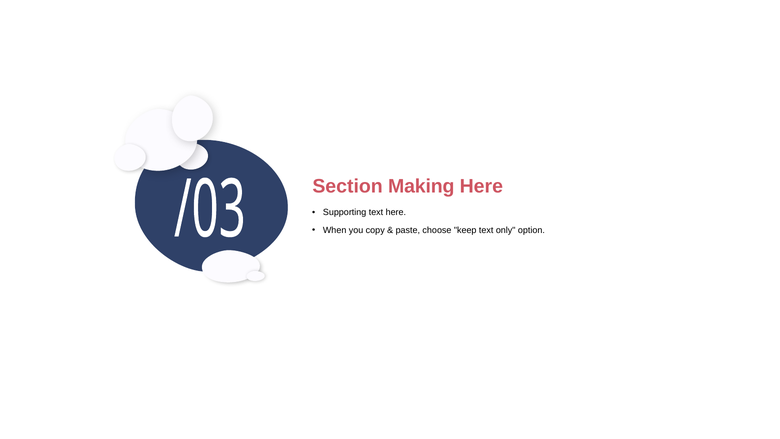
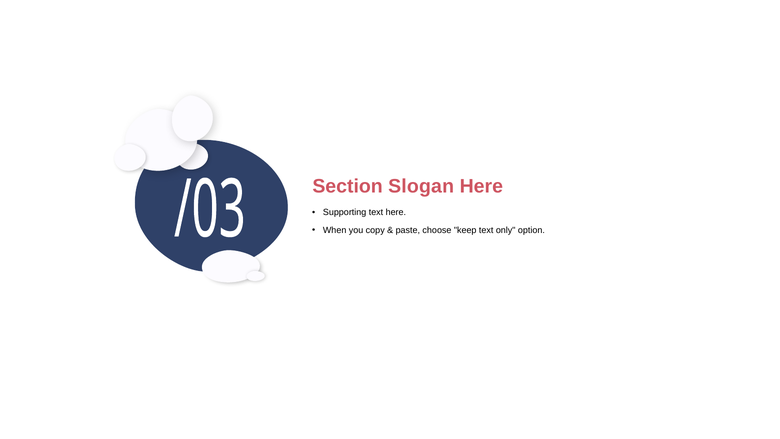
Making: Making -> Slogan (421, 186)
